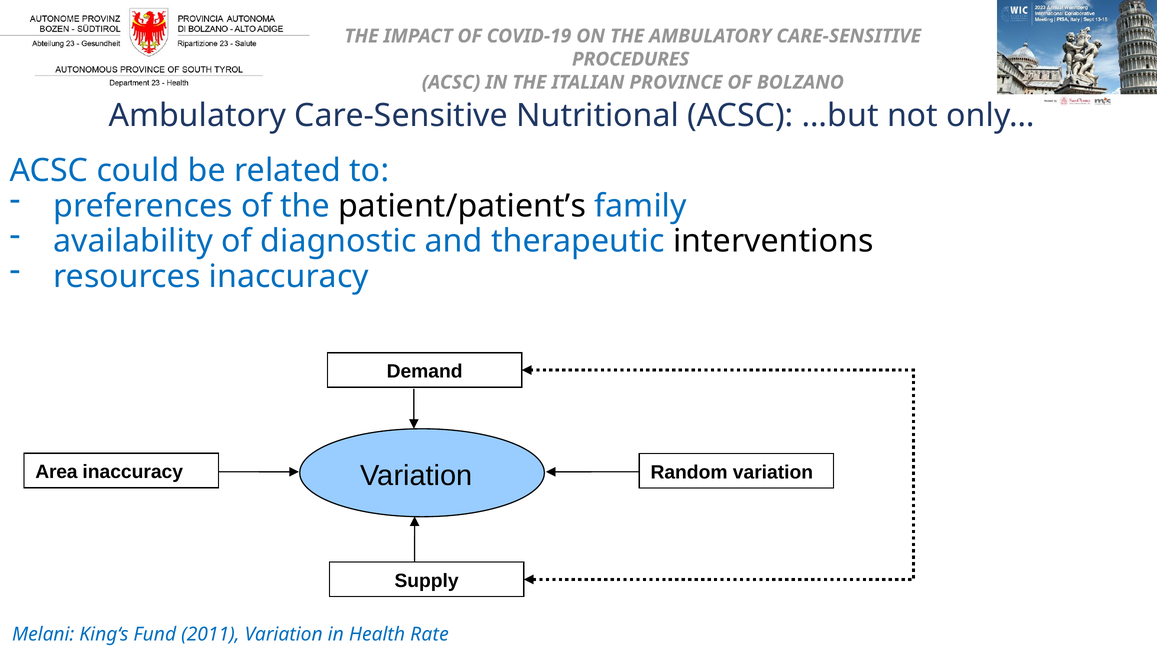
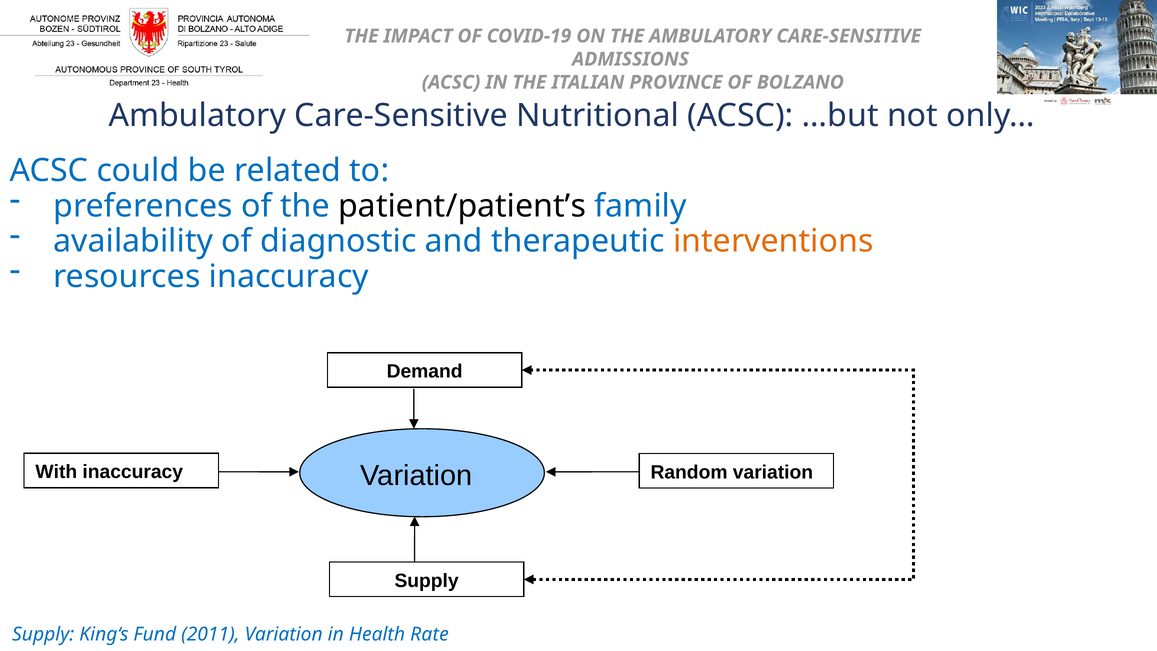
PROCEDURES: PROCEDURES -> ADMISSIONS (631, 59)
interventions colour: black -> orange (773, 241)
Area: Area -> With (56, 472)
Melani: Melani -> Supply (43, 634)
